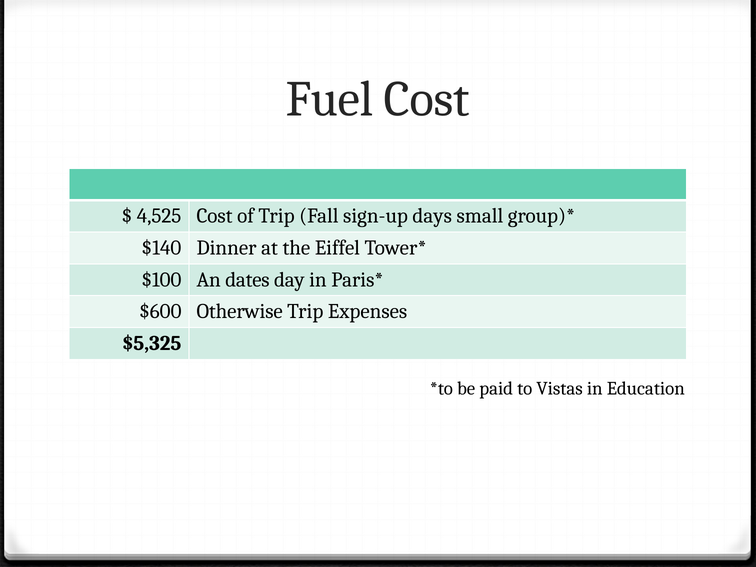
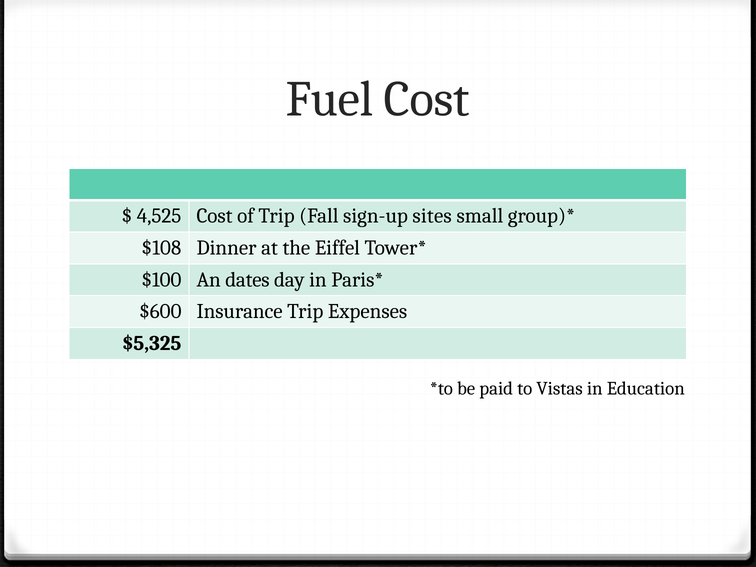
days: days -> sites (432, 216)
$140: $140 -> $108 (161, 248)
Otherwise: Otherwise -> Insurance (240, 311)
